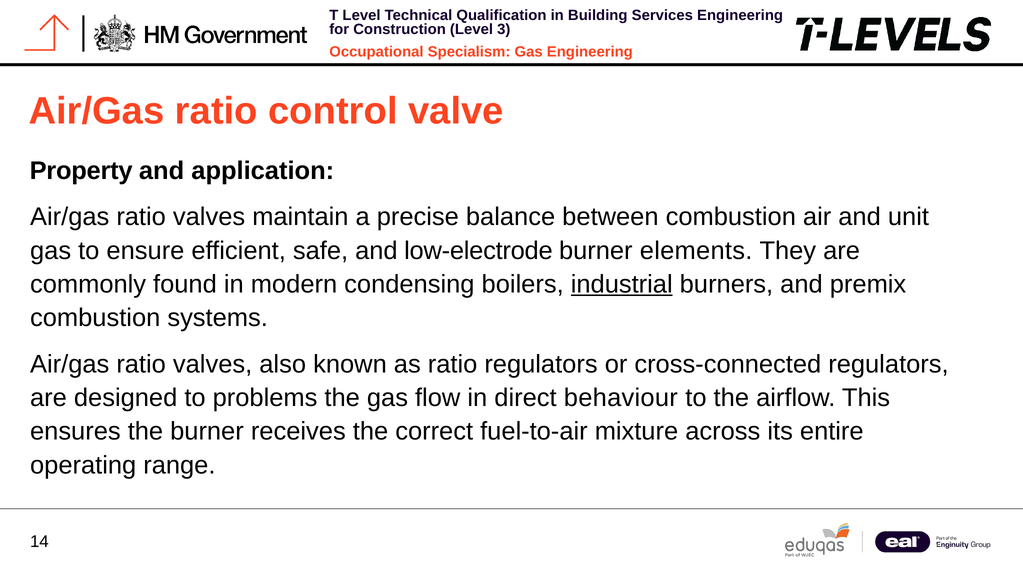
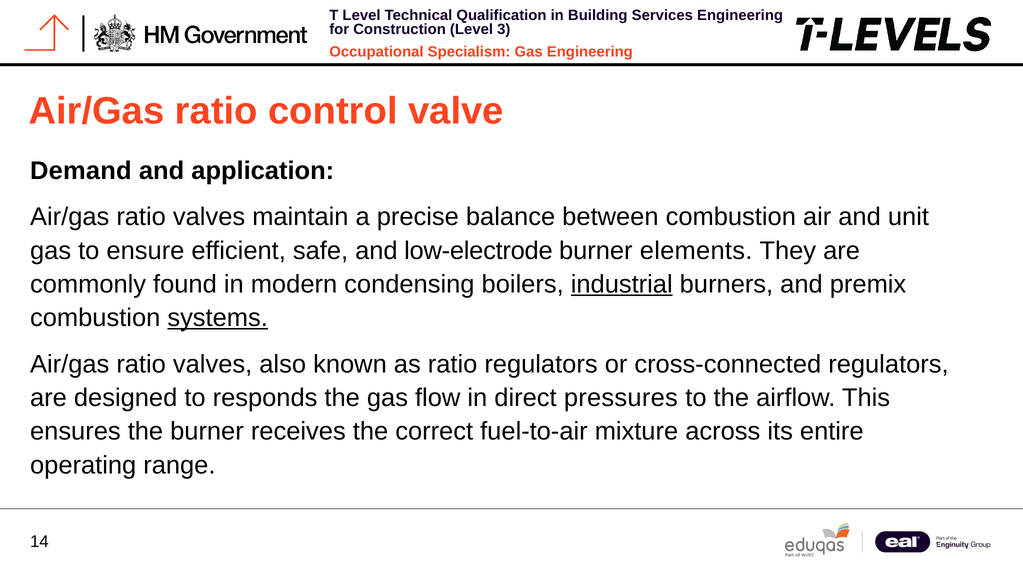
Property: Property -> Demand (81, 171)
systems underline: none -> present (218, 318)
problems: problems -> responds (265, 398)
behaviour: behaviour -> pressures (621, 398)
